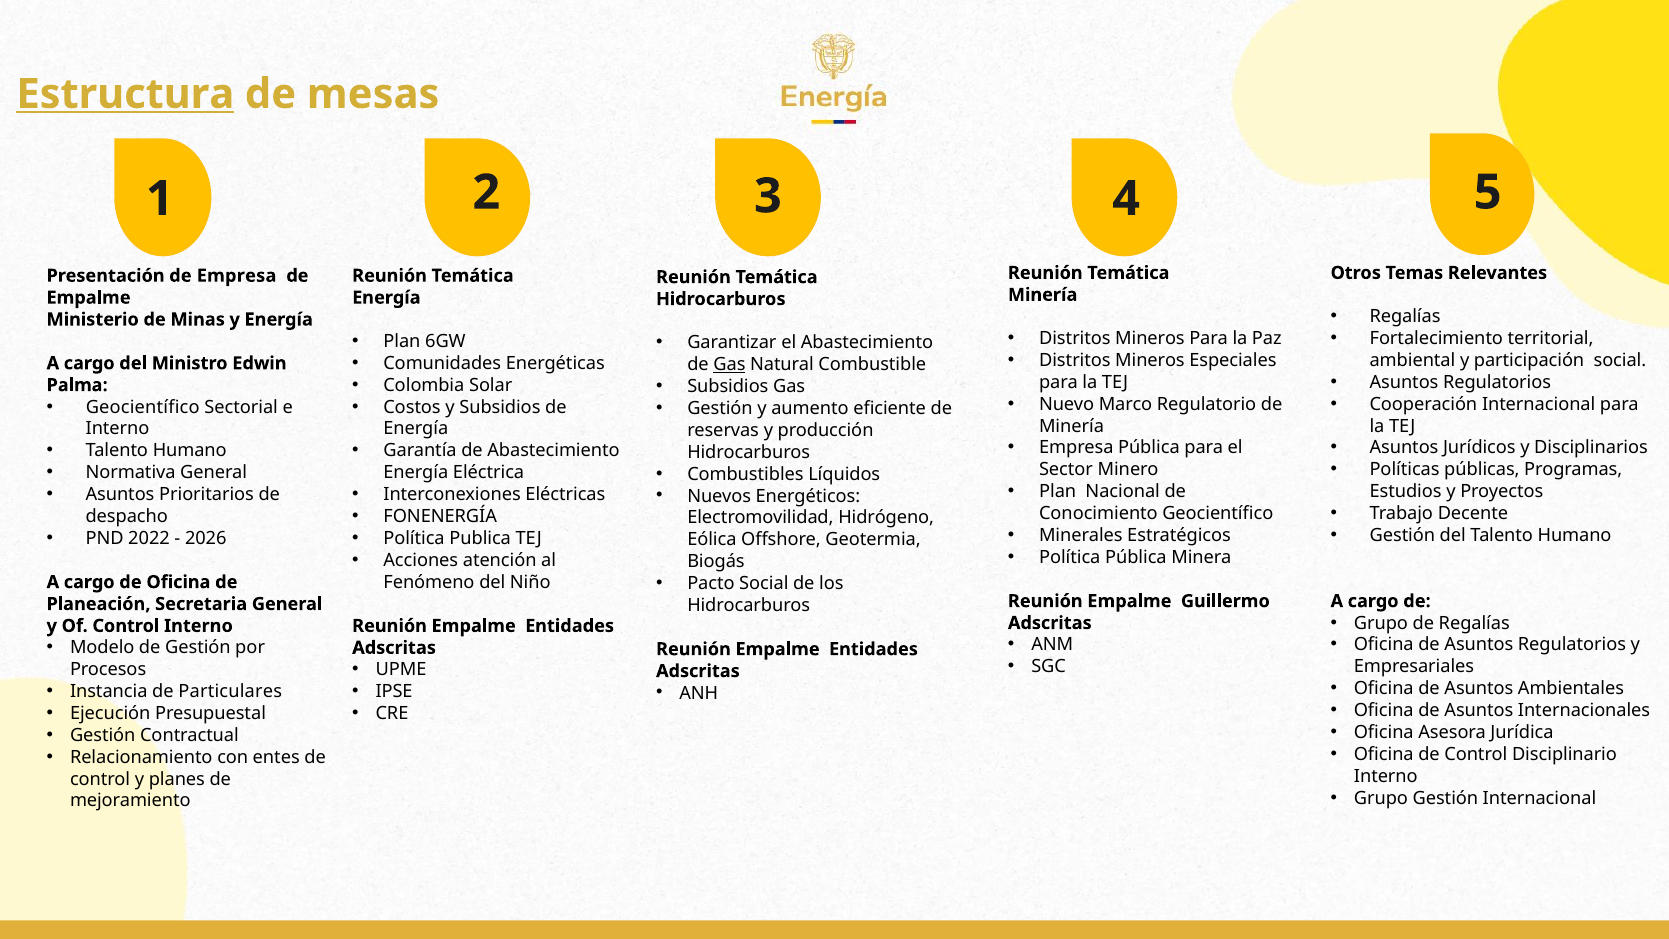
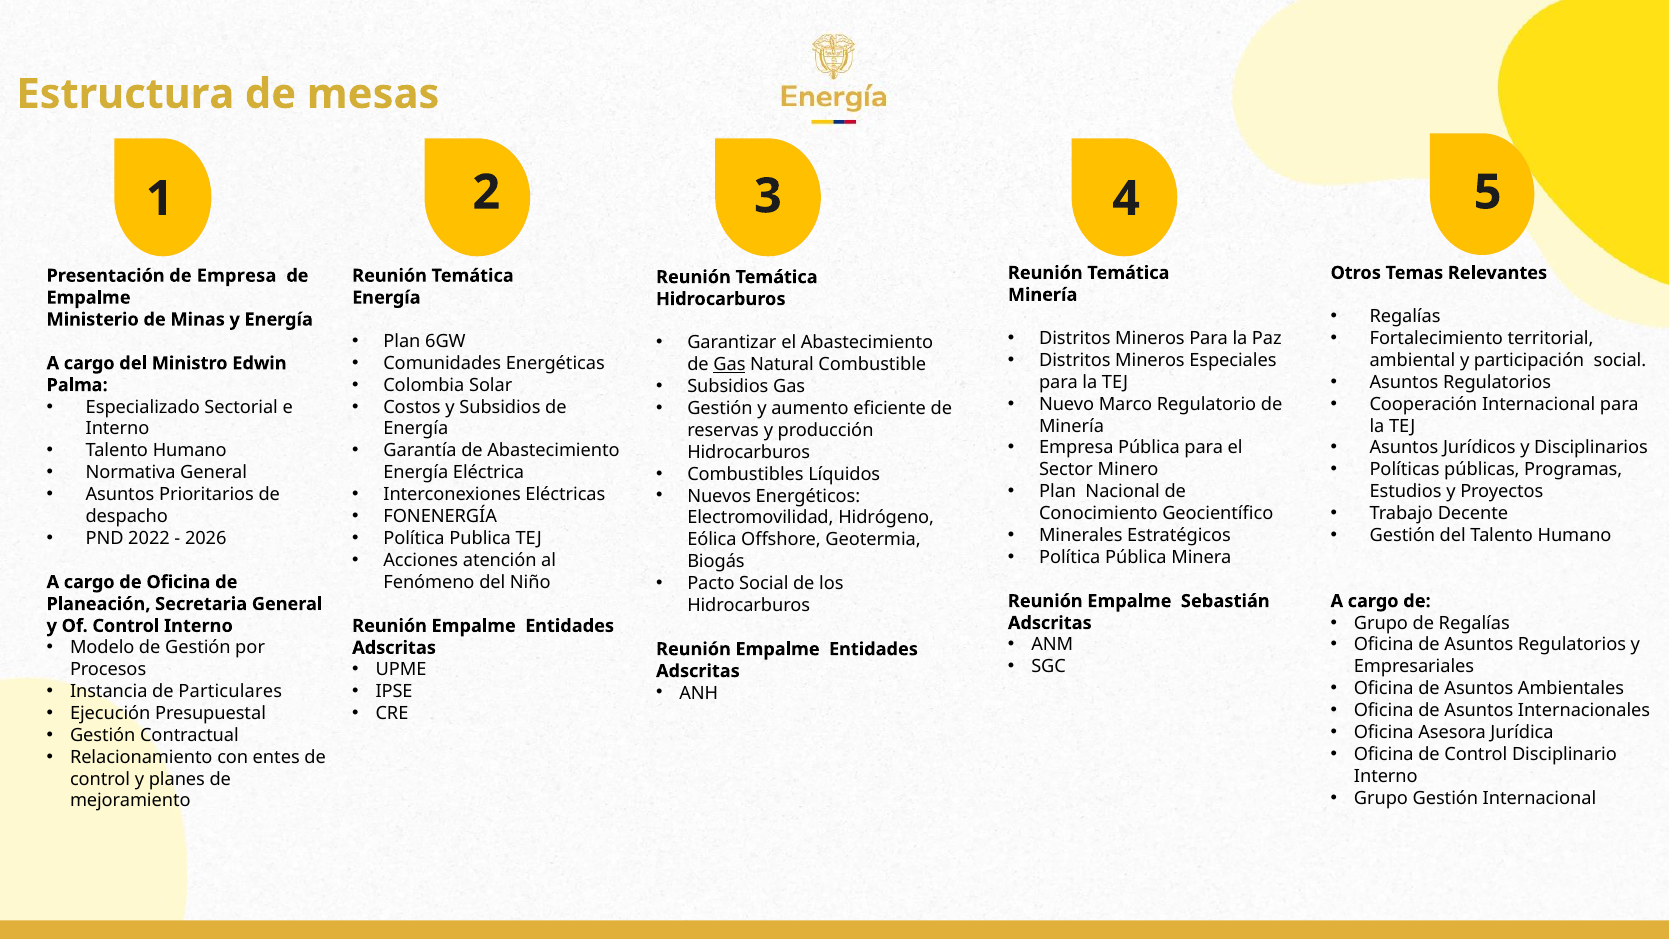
Estructura underline: present -> none (125, 94)
Geocientífico: Geocientífico -> Especializado (143, 407)
Guillermo: Guillermo -> Sebastián (1225, 601)
